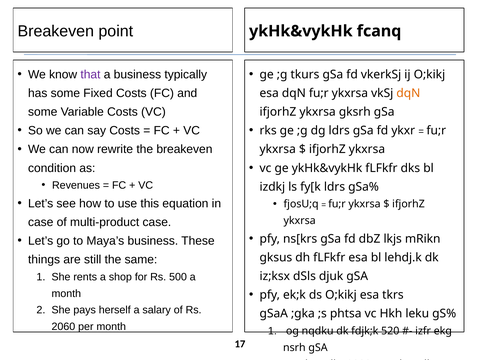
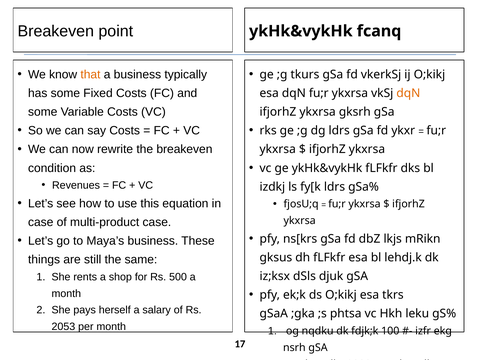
that colour: purple -> orange (90, 75)
2060: 2060 -> 2053 (63, 327)
520: 520 -> 100 (390, 331)
